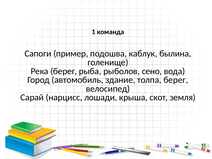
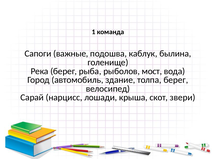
пример: пример -> важные (71, 54)
сено: сено -> мост (152, 71)
земля: земля -> звери (183, 97)
